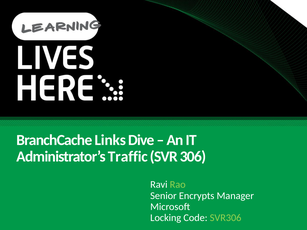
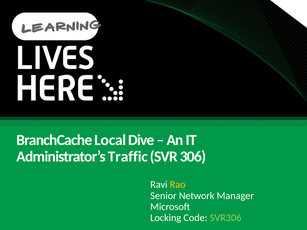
Links: Links -> Local (110, 140)
Rao colour: light green -> yellow (178, 185)
Encrypts: Encrypts -> Network (197, 196)
